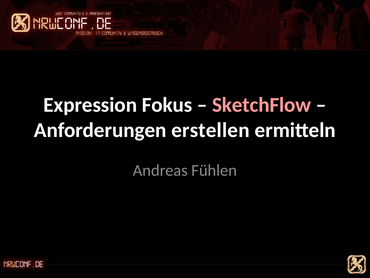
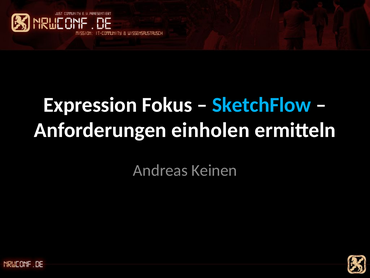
SketchFlow colour: pink -> light blue (262, 105)
erstellen: erstellen -> einholen (210, 130)
Fühlen: Fühlen -> Keinen (214, 170)
